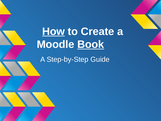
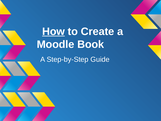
Book underline: present -> none (91, 44)
